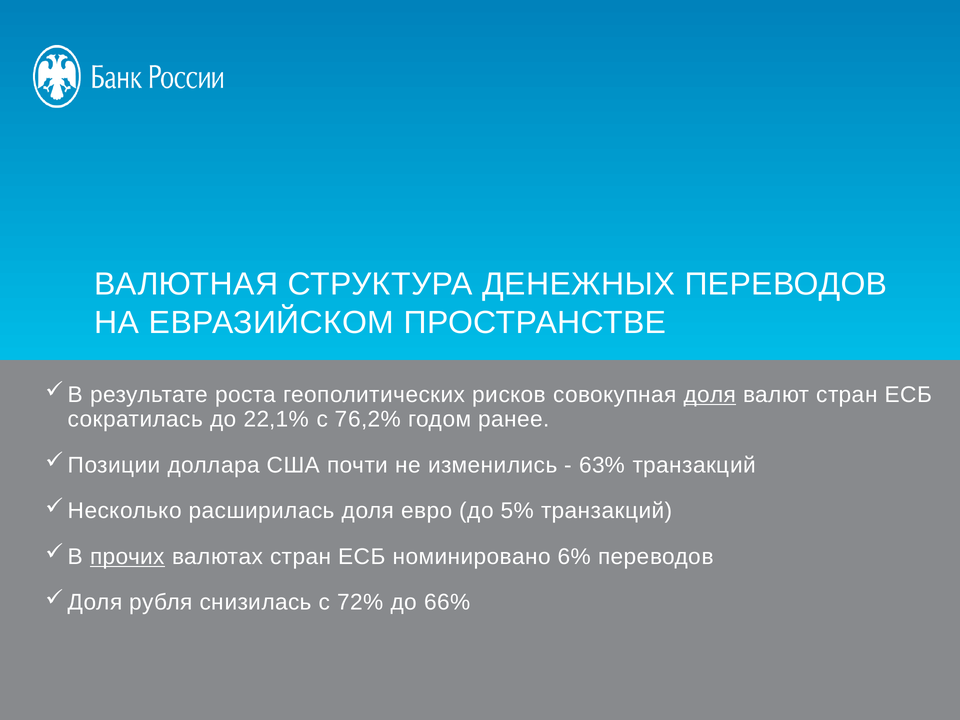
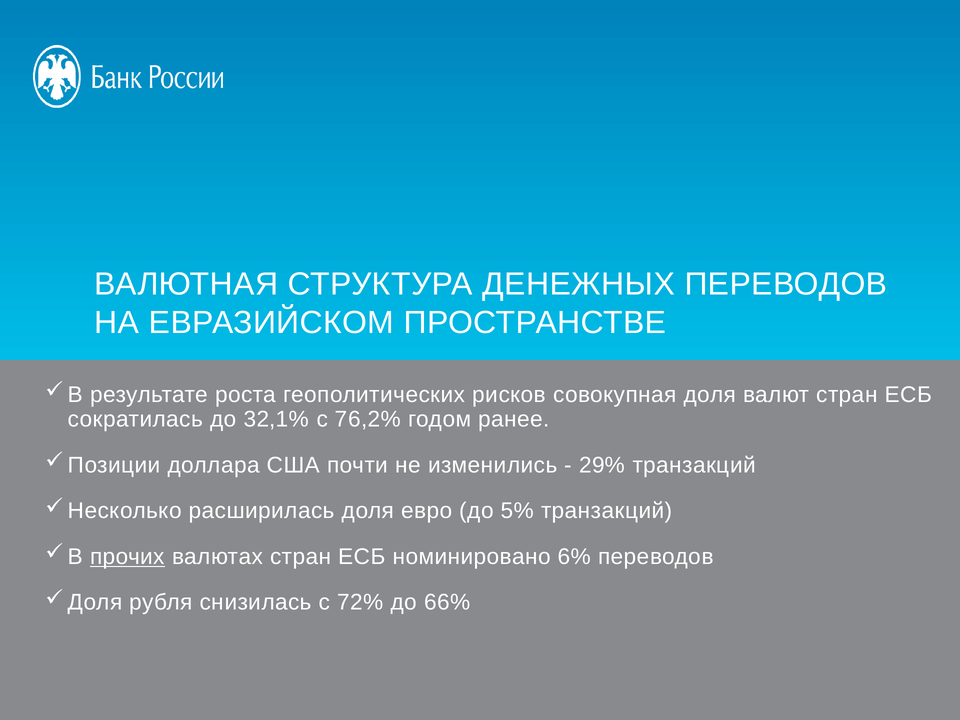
доля underline: present -> none (710, 395)
22,1%: 22,1% -> 32,1% (276, 419)
63%: 63% -> 29% (602, 465)
